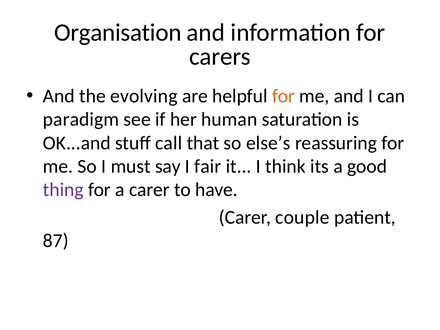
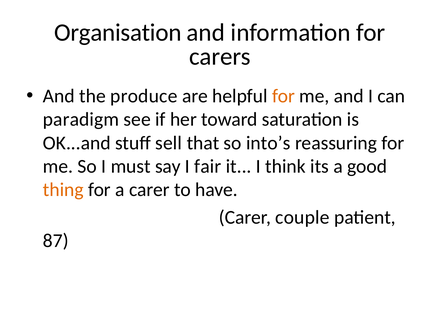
evolving: evolving -> produce (144, 96)
human: human -> toward (229, 119)
call: call -> sell (169, 143)
else’s: else’s -> into’s (268, 143)
thing colour: purple -> orange (63, 190)
